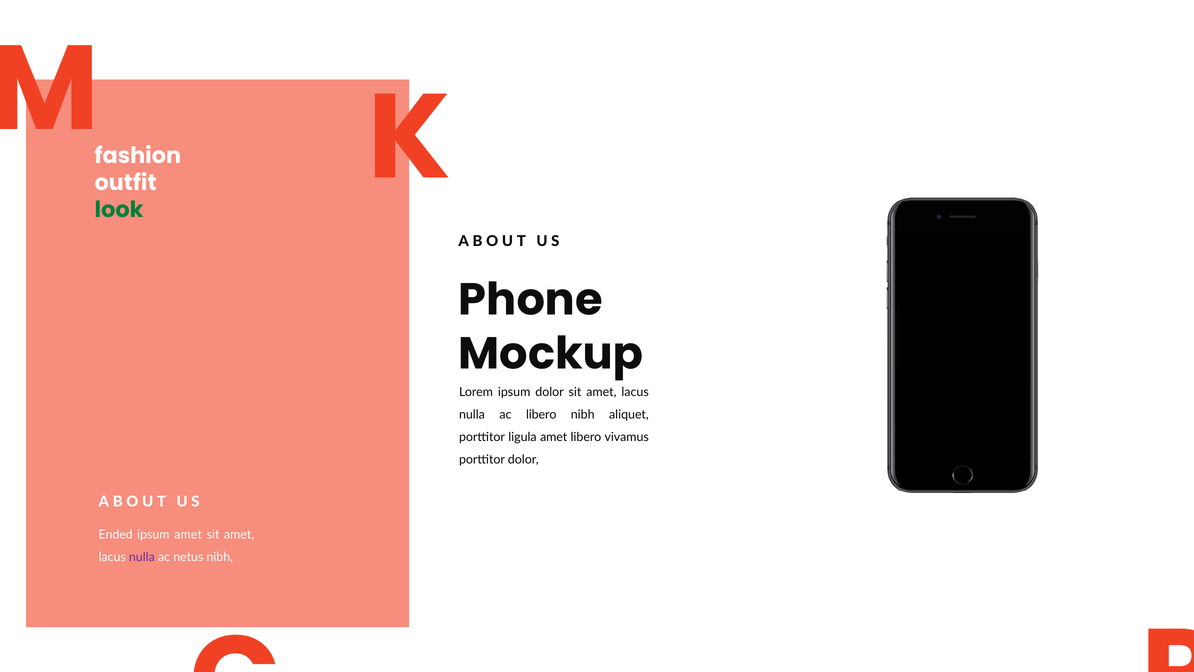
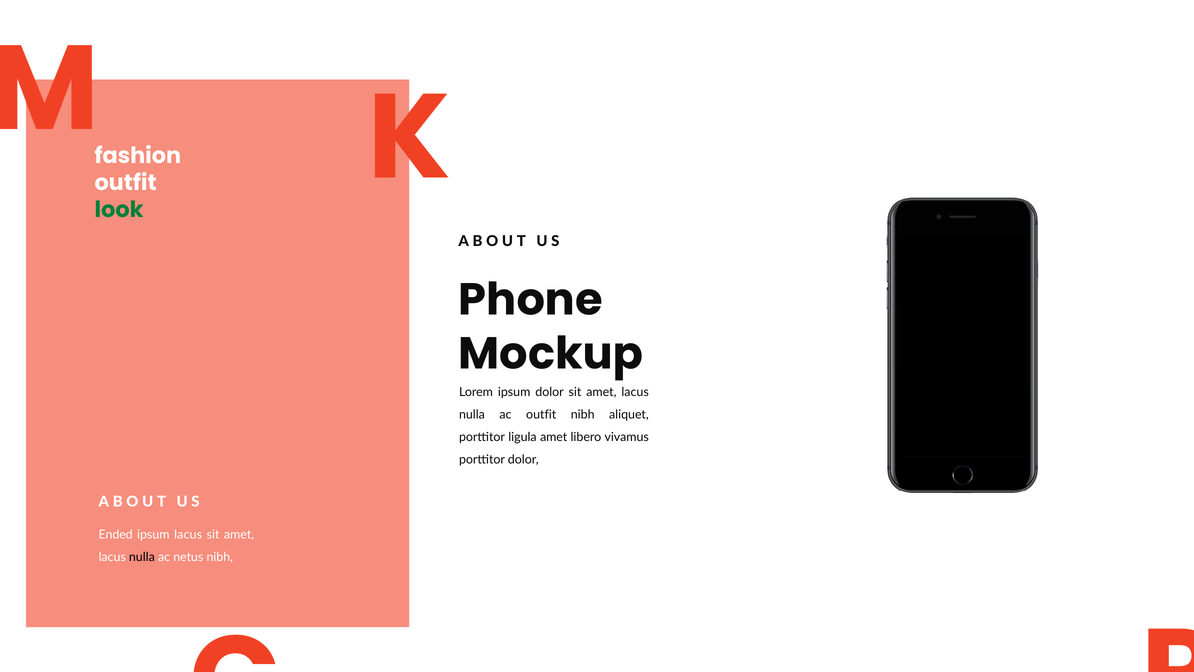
ac libero: libero -> outfit (541, 414)
ipsum amet: amet -> lacus (188, 534)
nulla colour: purple -> black (142, 557)
